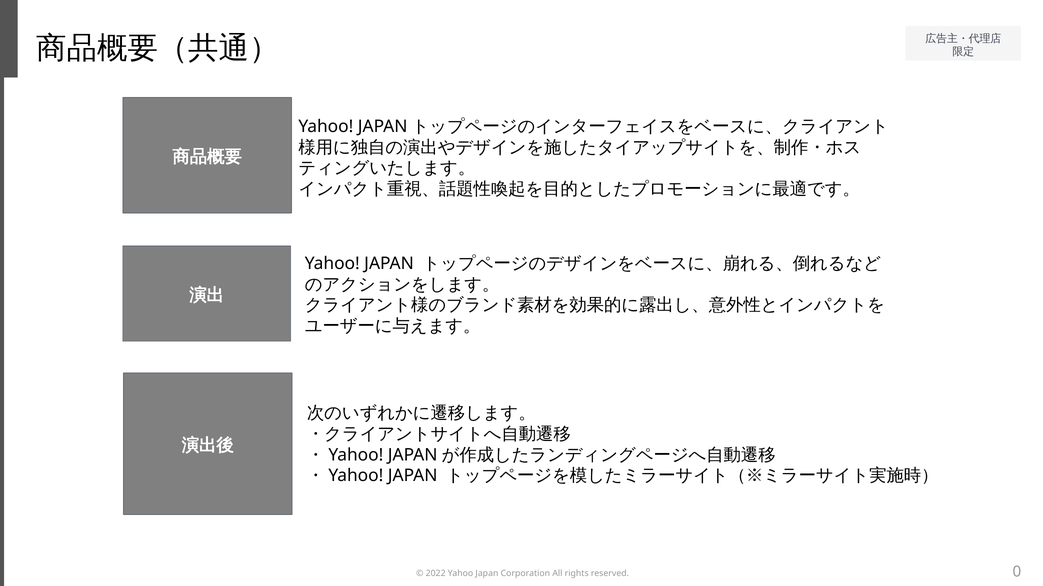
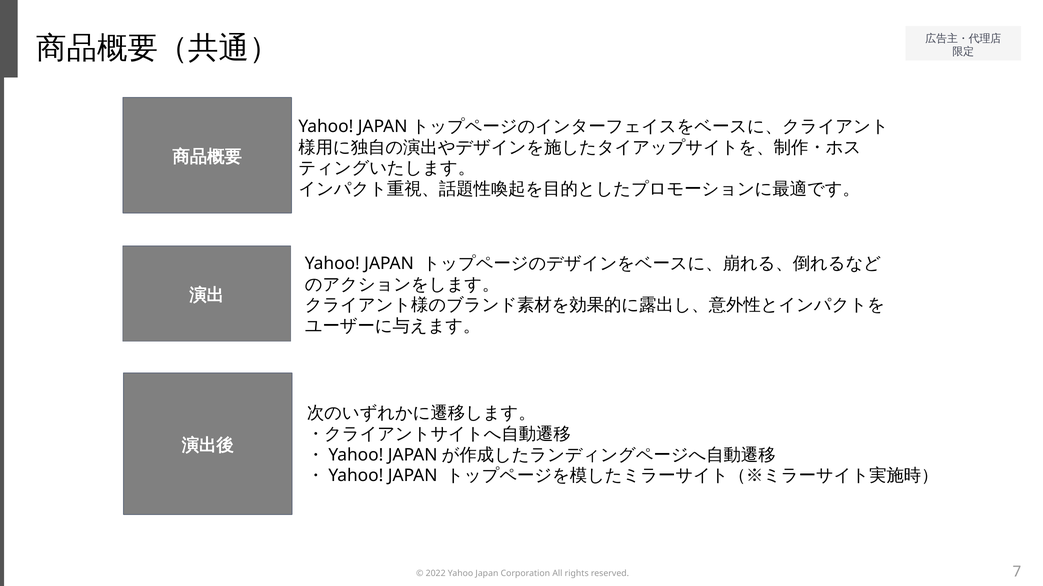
0: 0 -> 7 (1017, 572)
